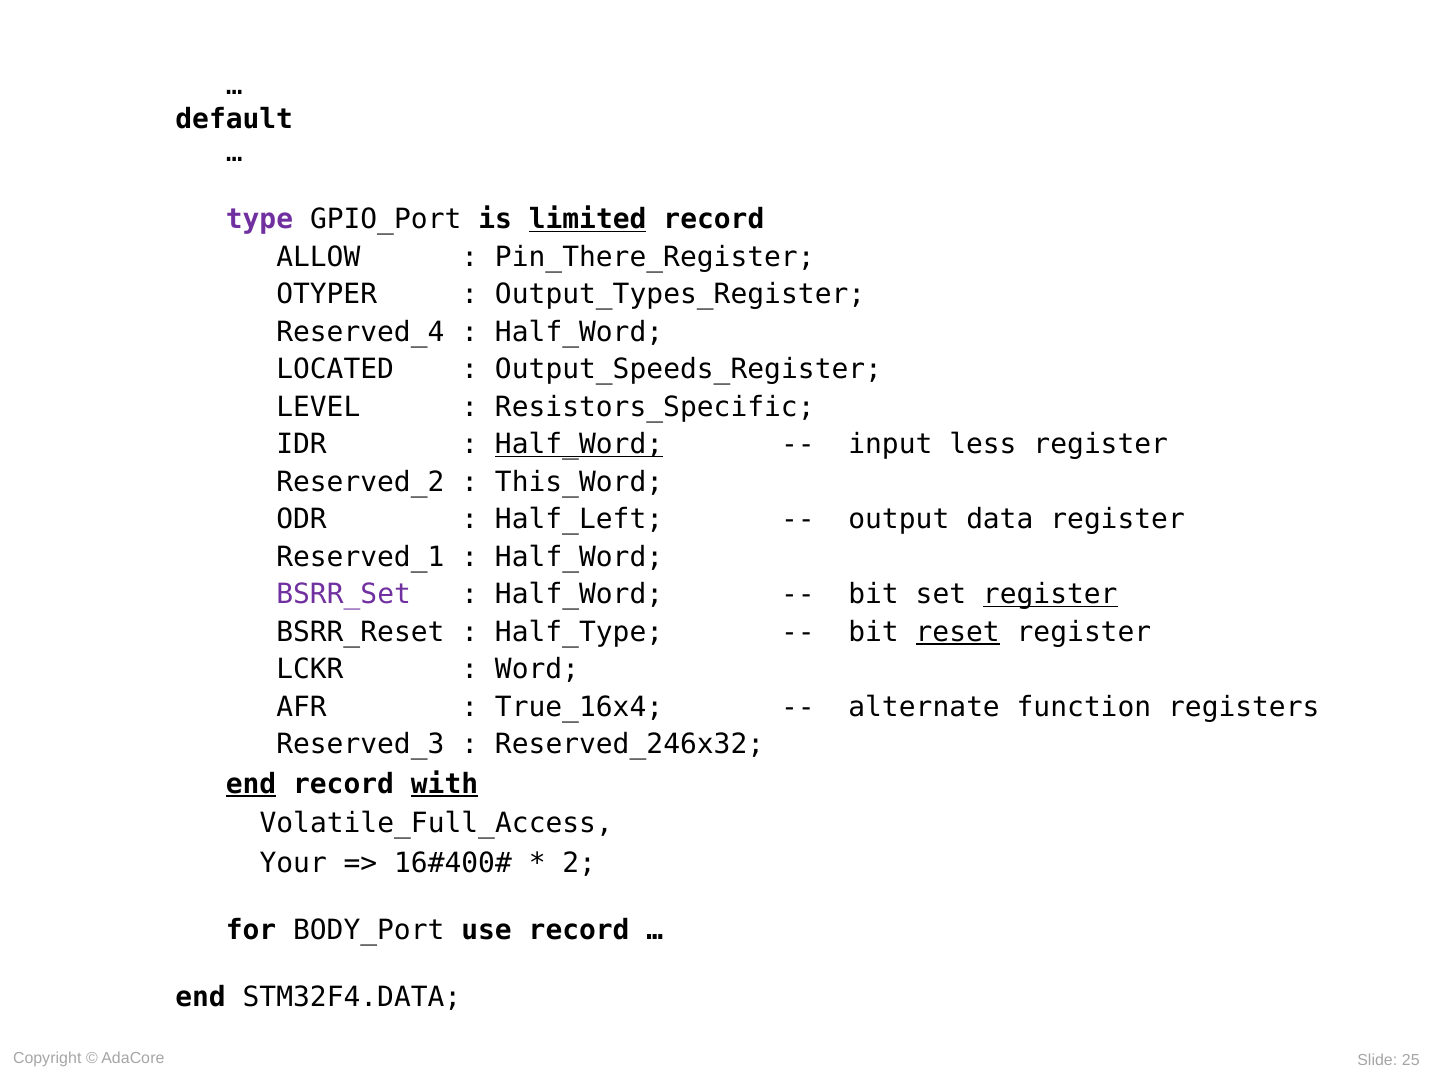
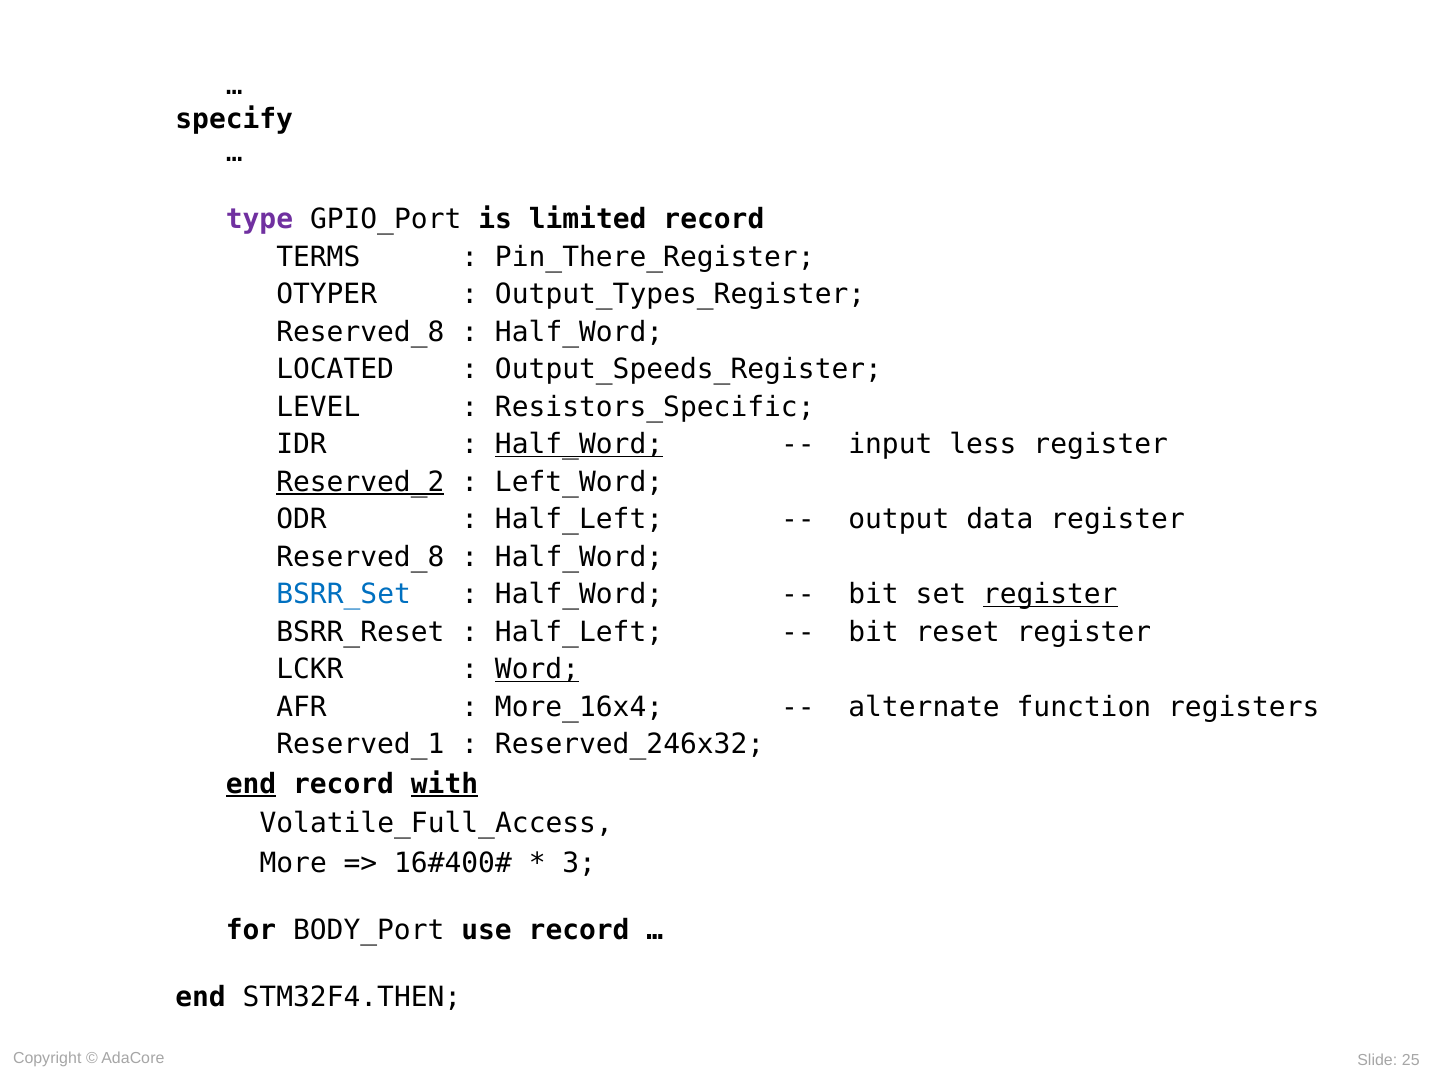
default: default -> specify (234, 119)
limited underline: present -> none (588, 219)
ALLOW: ALLOW -> TERMS (318, 257)
Reserved_4: Reserved_4 -> Reserved_8 (360, 332)
Reserved_2 underline: none -> present (360, 482)
This_Word: This_Word -> Left_Word (579, 482)
Reserved_1: Reserved_1 -> Reserved_8 (360, 557)
BSRR_Set colour: purple -> blue (344, 595)
Half_Type: Half_Type -> Half_Left (579, 632)
reset underline: present -> none (958, 632)
Word underline: none -> present (537, 670)
True_16x4: True_16x4 -> More_16x4 (579, 707)
Reserved_3: Reserved_3 -> Reserved_1 (360, 745)
Your: Your -> More (293, 863)
2: 2 -> 3 (579, 863)
STM32F4.DATA: STM32F4.DATA -> STM32F4.THEN (352, 997)
